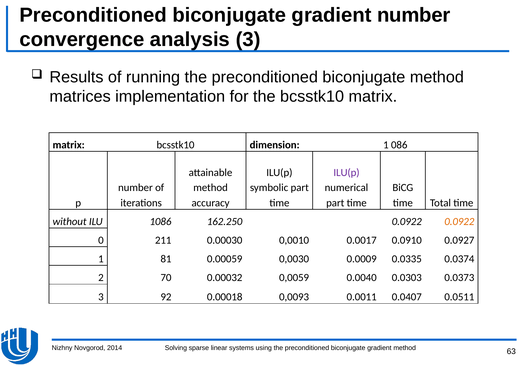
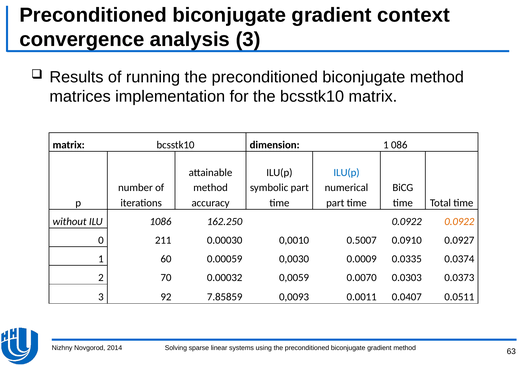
gradient number: number -> context (414, 15)
ILU(p colour: purple -> blue (347, 172)
0.0017: 0.0017 -> 0.5007 (362, 240)
81: 81 -> 60 (166, 259)
0.0040: 0.0040 -> 0.0070 (362, 278)
0.00018: 0.00018 -> 7.85859 (225, 297)
